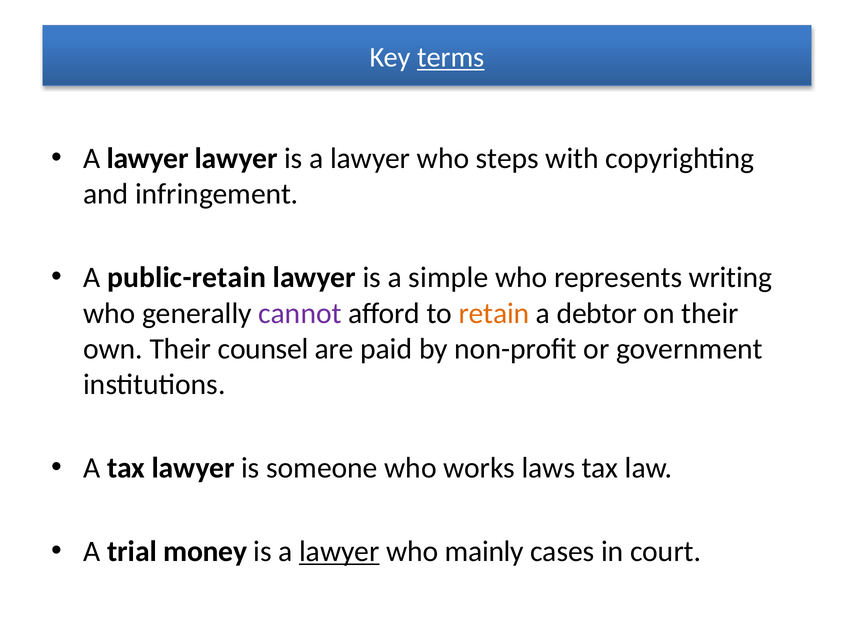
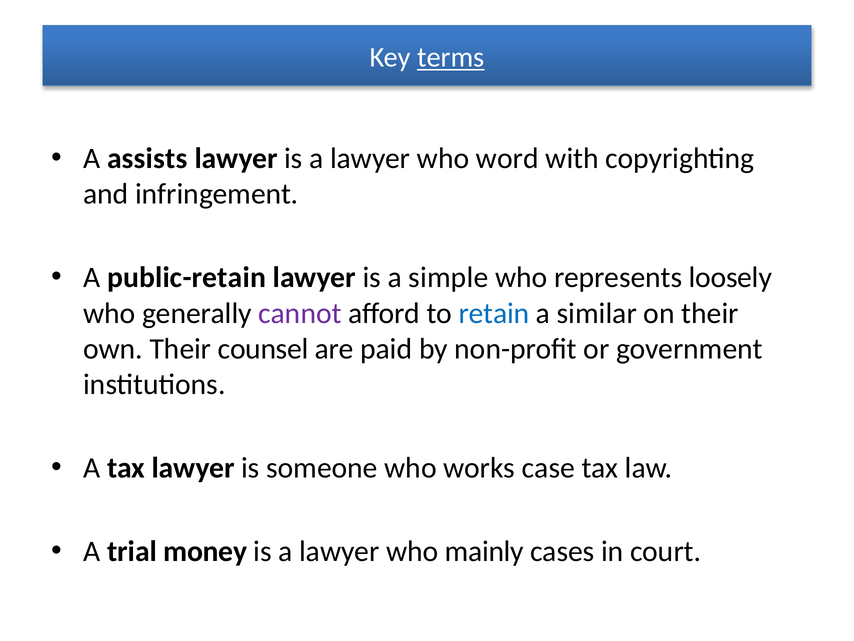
lawyer: lawyer -> assists (147, 158)
steps: steps -> word (507, 158)
writing: writing -> loosely (730, 277)
retain colour: orange -> blue (494, 313)
debtor: debtor -> similar (597, 313)
laws: laws -> case (548, 468)
lawyer underline: present -> none (339, 551)
